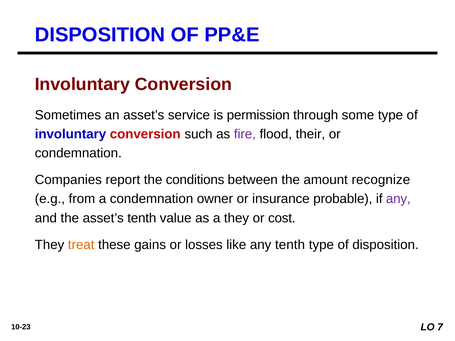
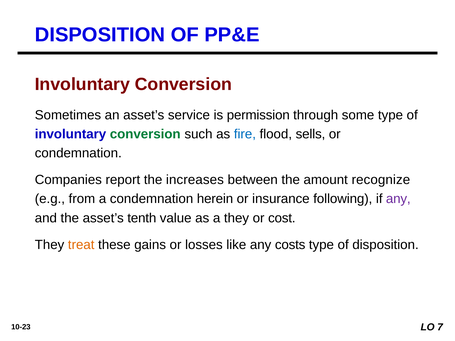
conversion colour: red -> green (145, 134)
fire colour: purple -> blue (245, 134)
their: their -> sells (311, 134)
conditions: conditions -> increases (195, 180)
owner: owner -> herein (215, 199)
probable: probable -> following (343, 199)
any tenth: tenth -> costs (290, 245)
